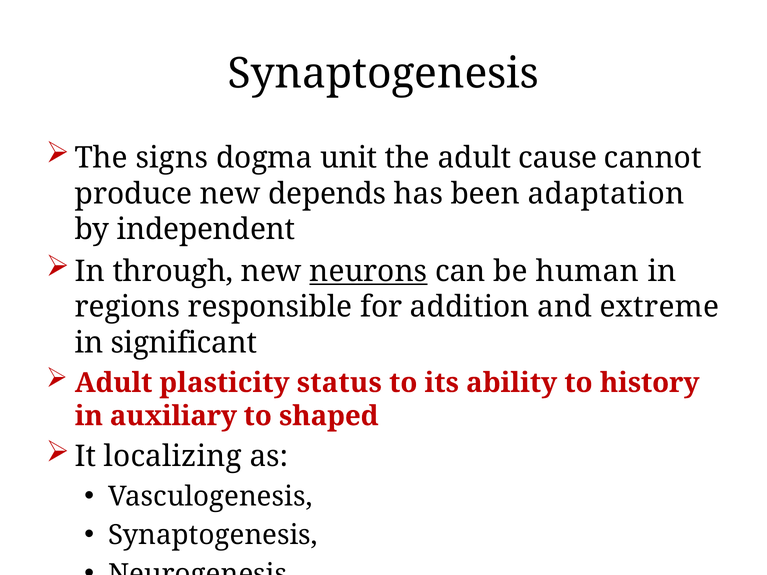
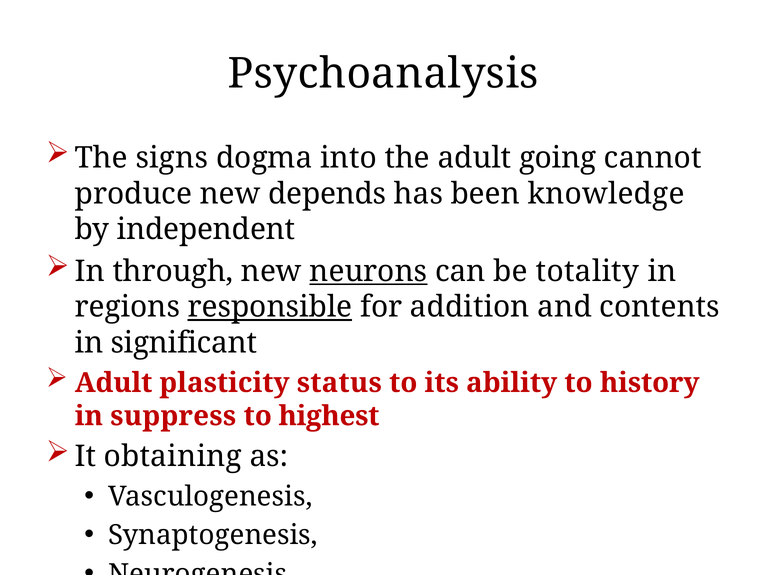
Synaptogenesis: Synaptogenesis -> Psychoanalysis (383, 74)
unit: unit -> into (348, 158)
cause: cause -> going (558, 158)
adaptation: adaptation -> knowledge (606, 194)
human: human -> totality (587, 271)
responsible underline: none -> present (270, 307)
extreme: extreme -> contents (660, 307)
auxiliary: auxiliary -> suppress (173, 416)
shaped: shaped -> highest (329, 416)
localizing: localizing -> obtaining (173, 457)
